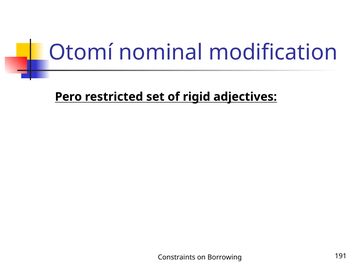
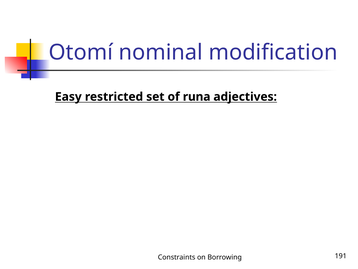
Pero: Pero -> Easy (68, 97)
rigid: rigid -> runa (197, 97)
